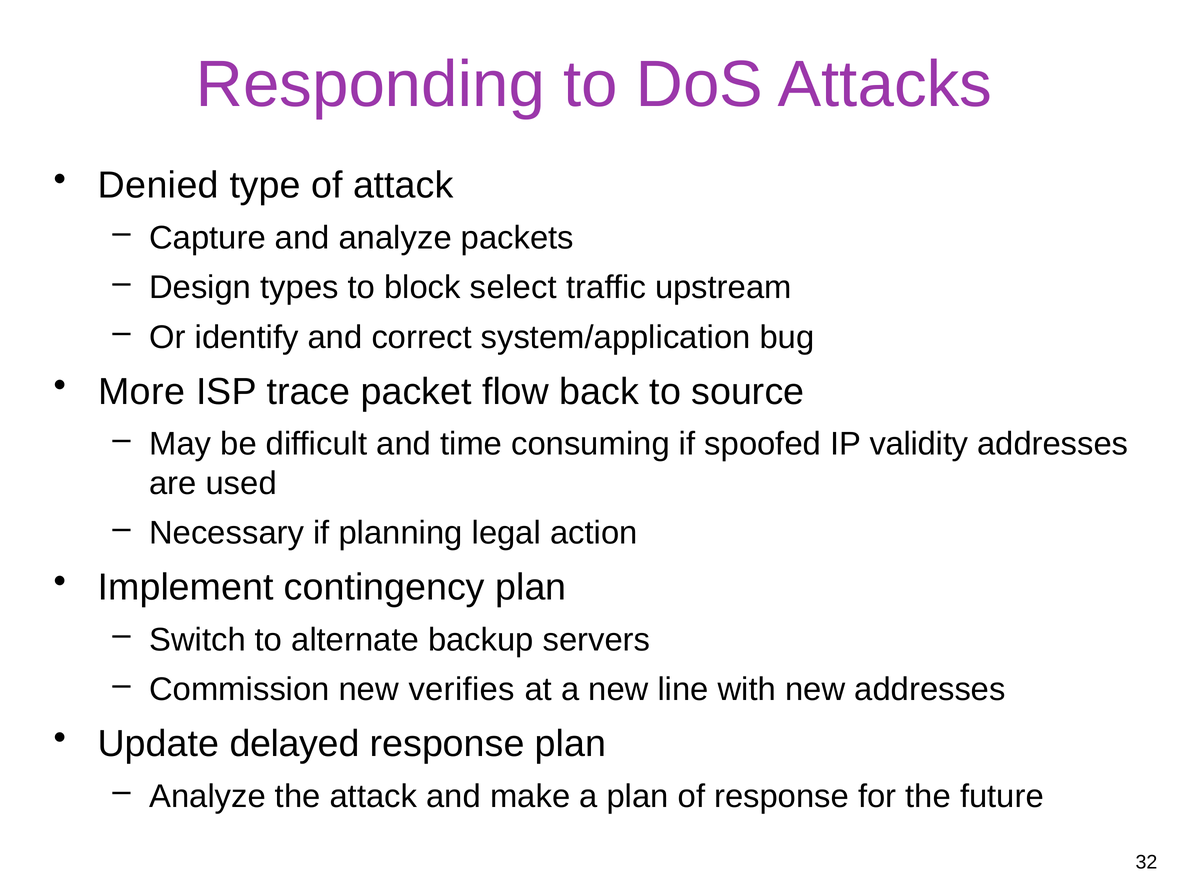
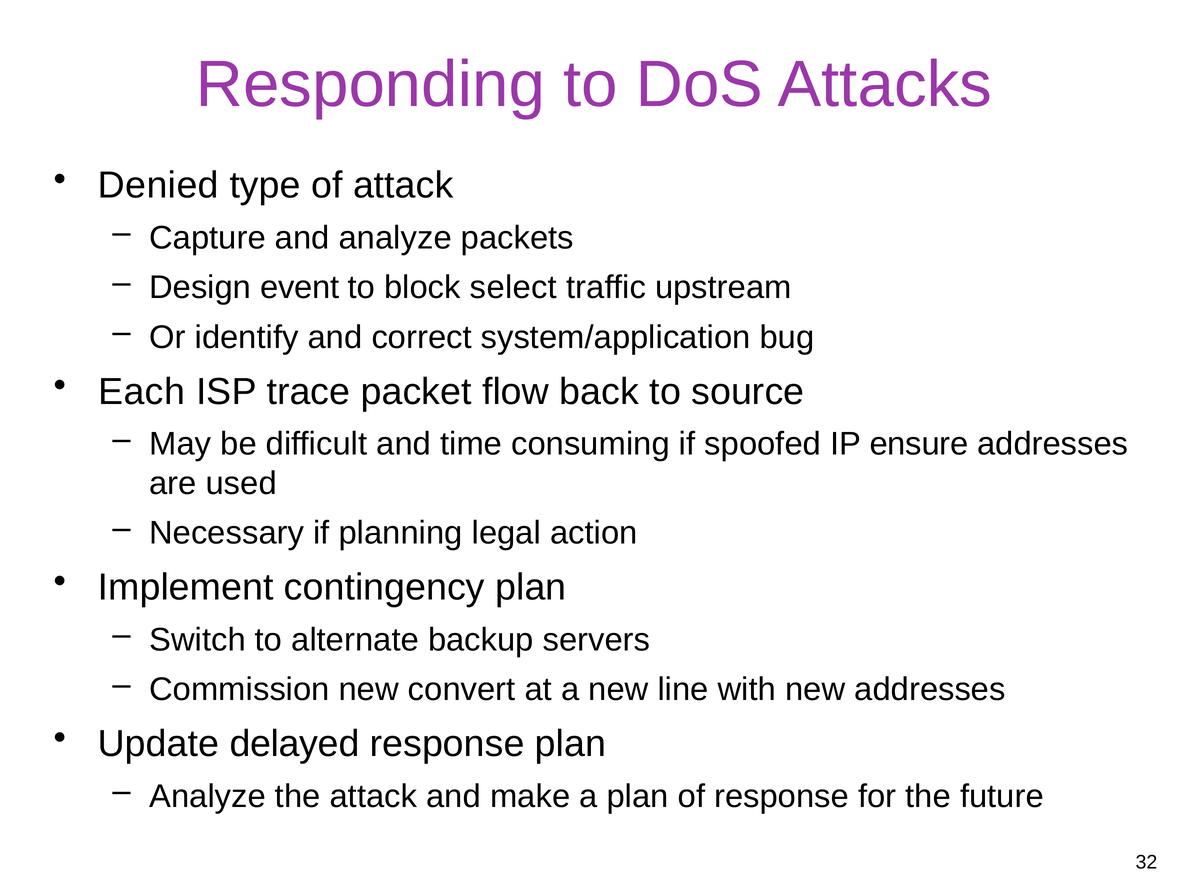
types: types -> event (300, 288)
More: More -> Each (141, 392)
validity: validity -> ensure (919, 444)
verifies: verifies -> convert (462, 690)
